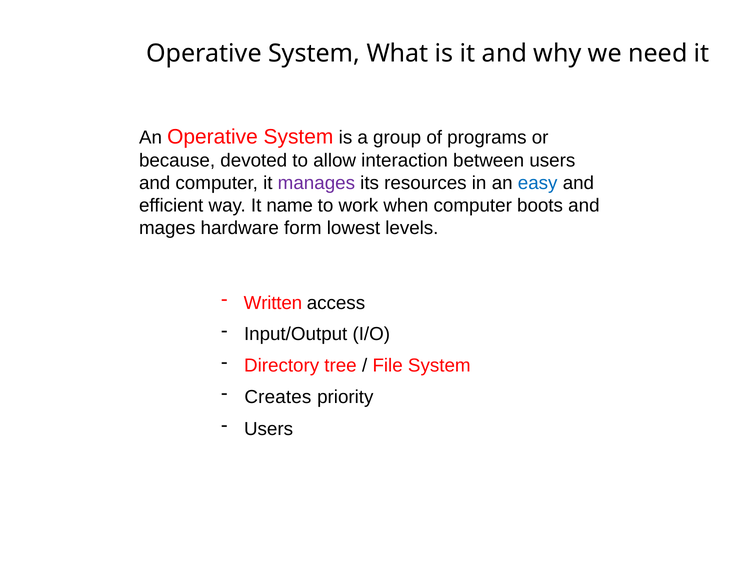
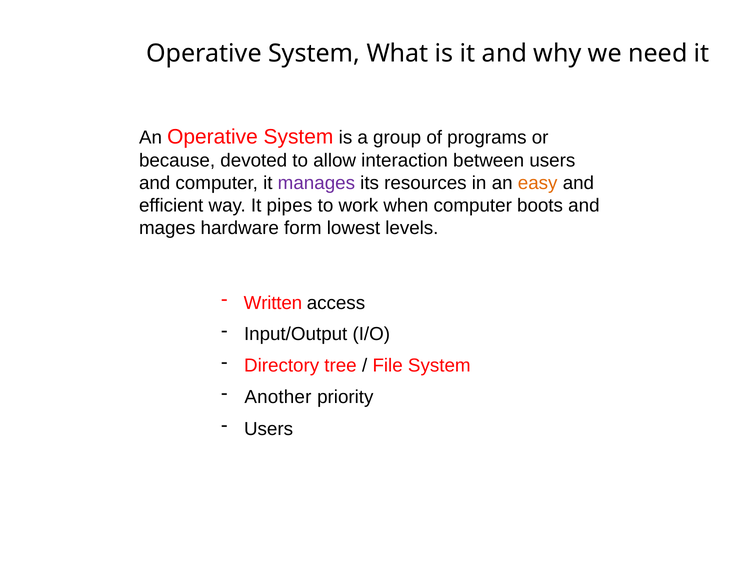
easy colour: blue -> orange (538, 183)
name: name -> pipes (289, 206)
Creates: Creates -> Another (278, 397)
